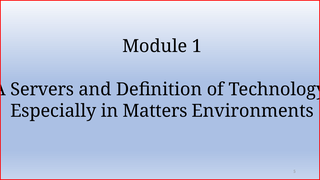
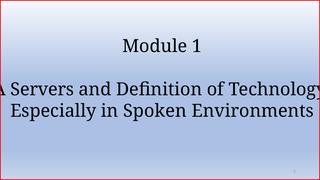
Matters: Matters -> Spoken (155, 111)
